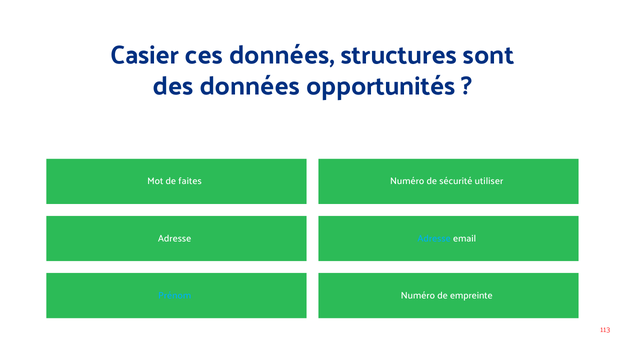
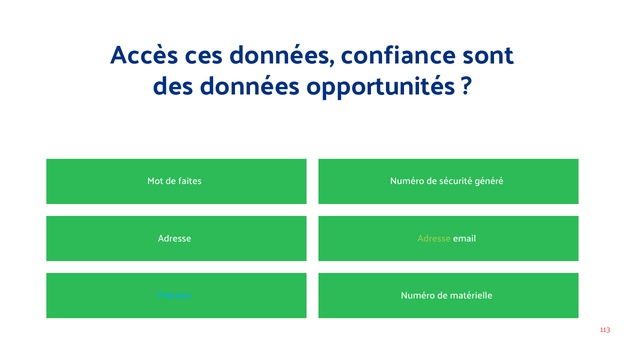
Casier: Casier -> Accès (144, 55)
structures: structures -> confiance (399, 55)
utiliser: utiliser -> généré (489, 182)
Adresse colour: light blue -> light green (434, 239)
empreinte: empreinte -> matérielle (471, 296)
